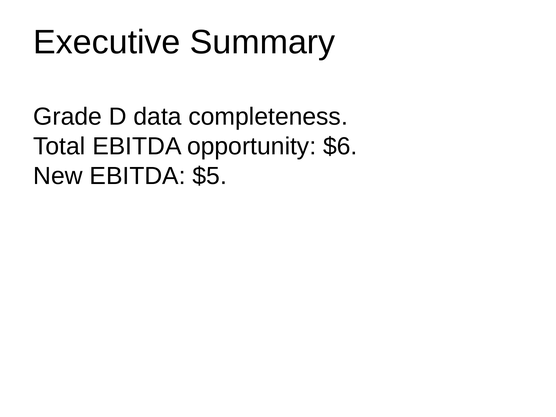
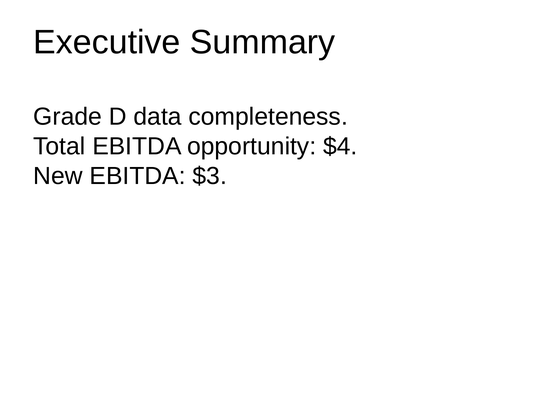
$6: $6 -> $4 (340, 146)
$5: $5 -> $3 (210, 176)
